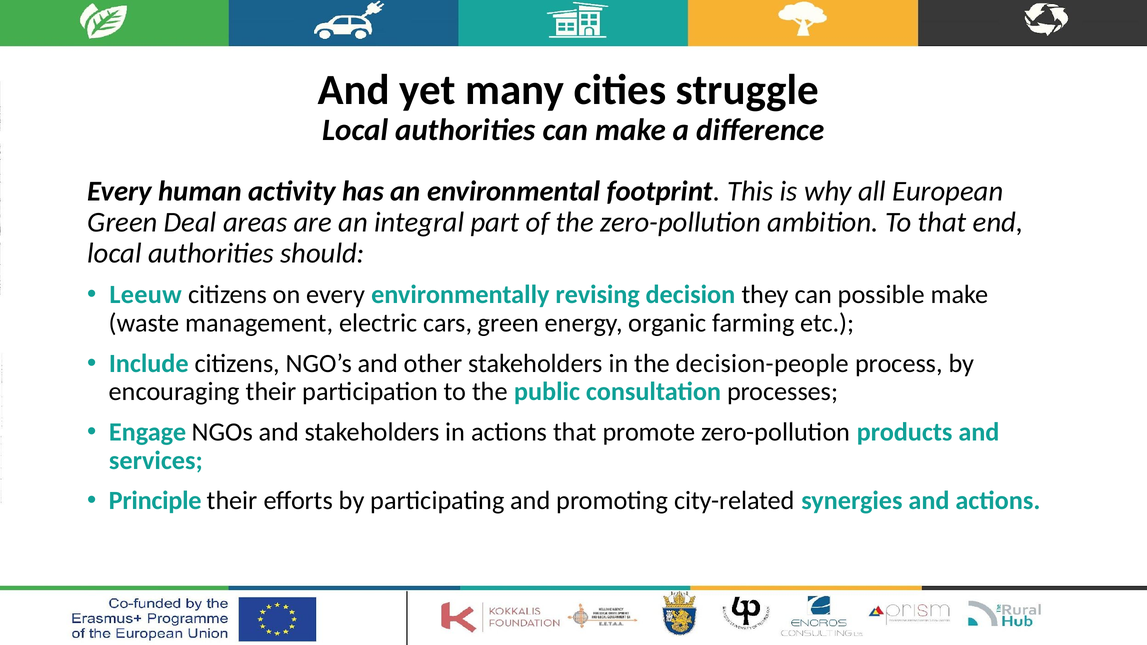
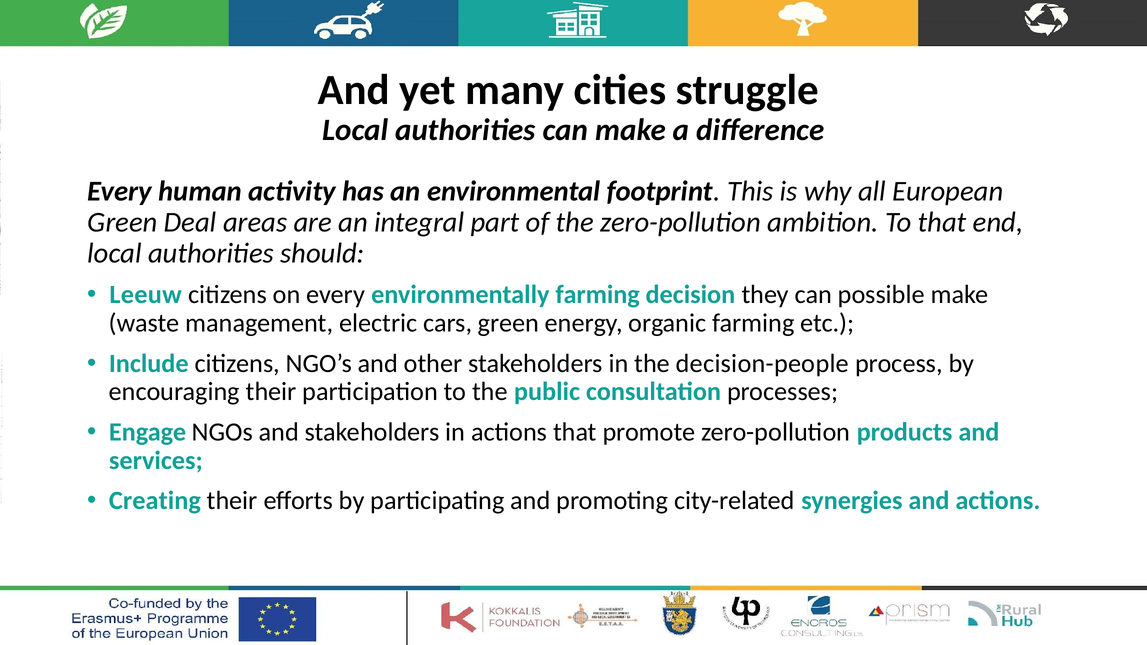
environmentally revising: revising -> farming (598, 295)
Principle: Principle -> Creating (155, 501)
